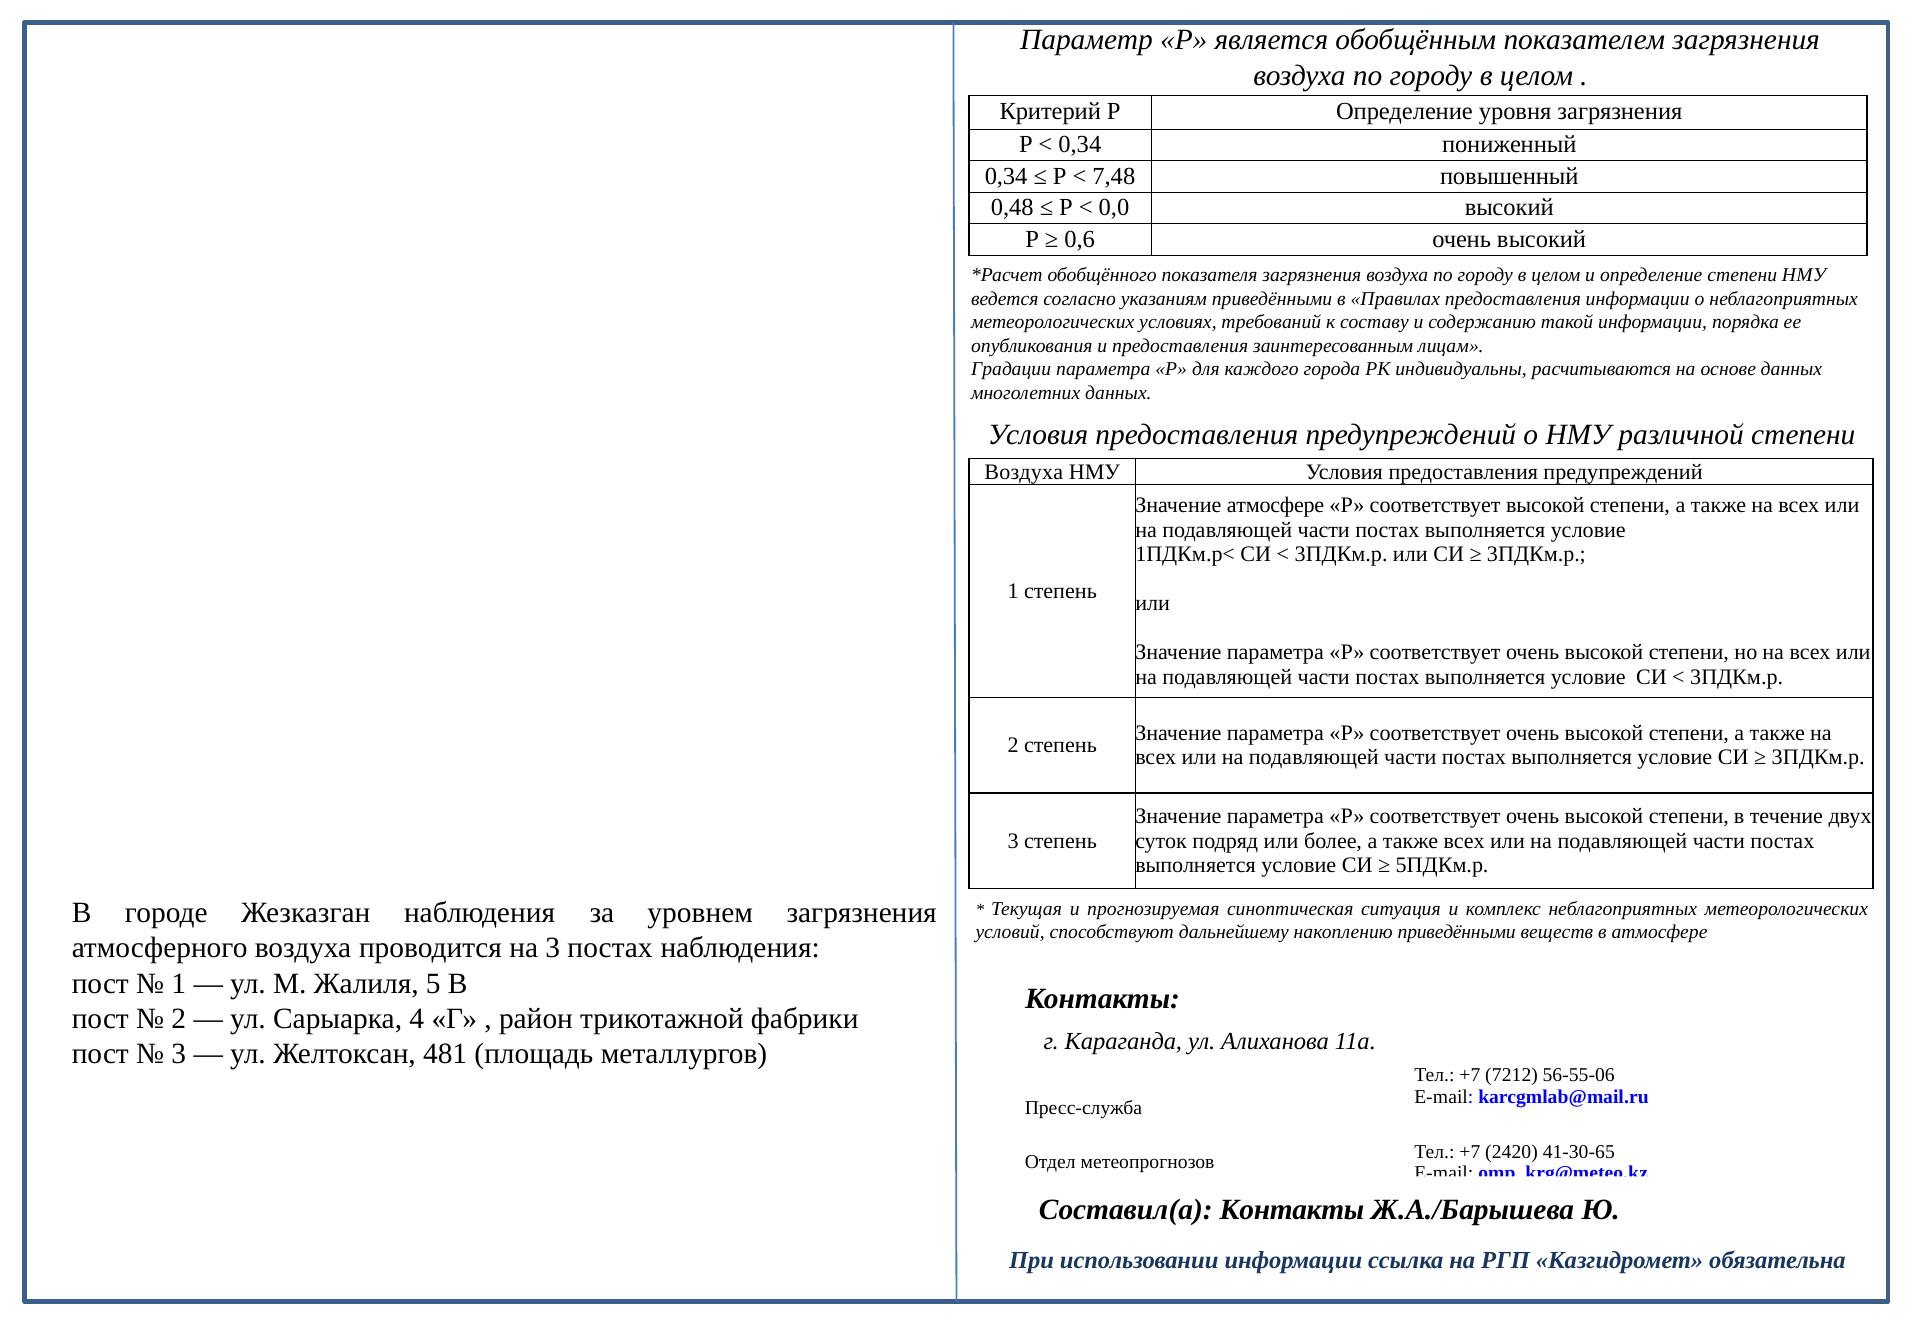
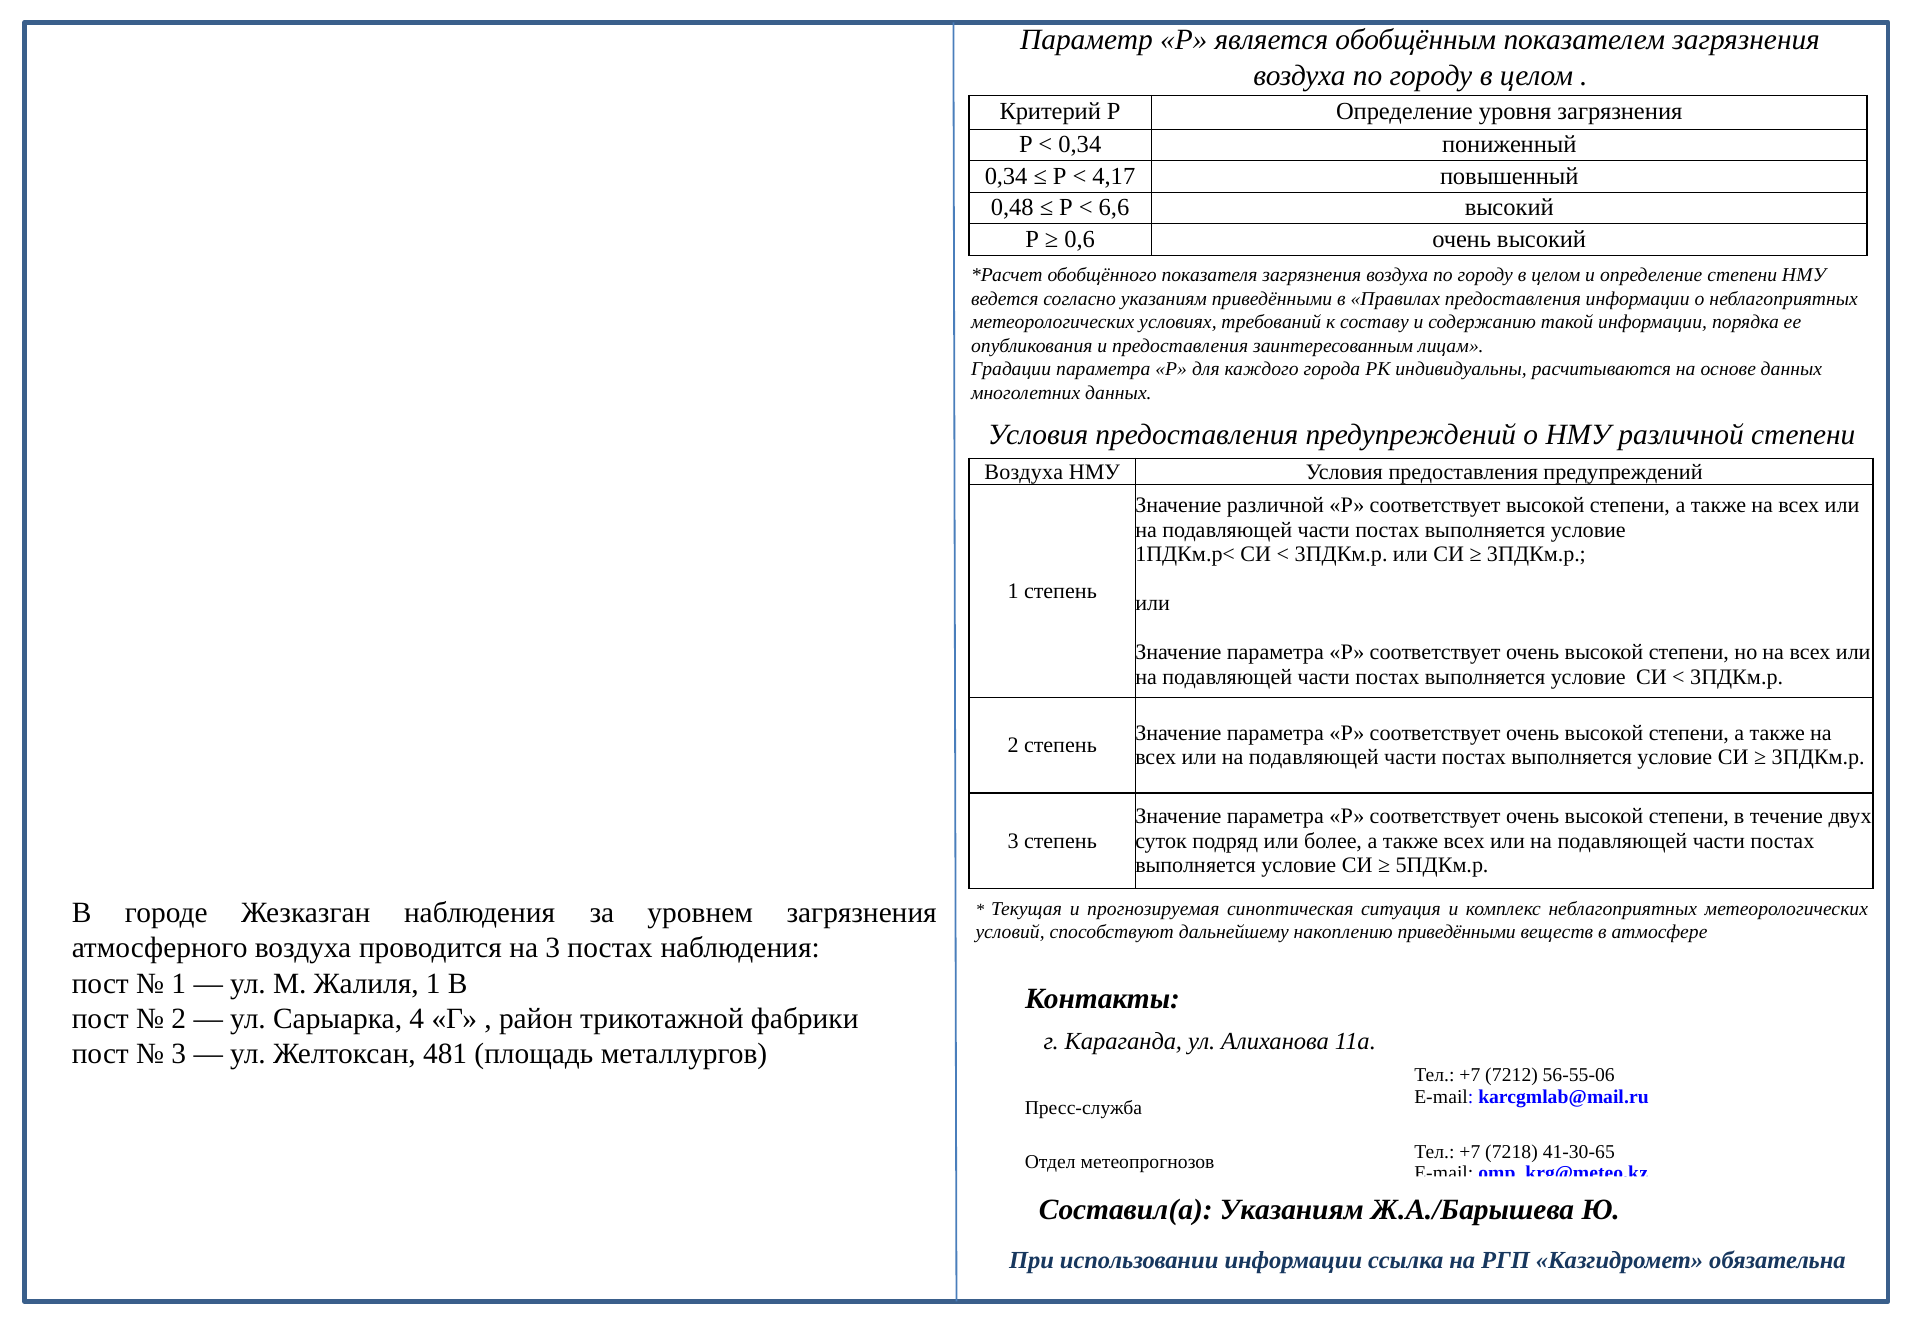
7,48: 7,48 -> 4,17 (1114, 176)
0,0: 0,0 -> 6,6 (1114, 208)
Значение атмосфере: атмосфере -> различной (1276, 506)
Жалиля 5: 5 -> 1 (433, 984)
2420: 2420 -> 7218 (1512, 1152)
Составил(а Контакты: Контакты -> Указаниям (1292, 1210)
